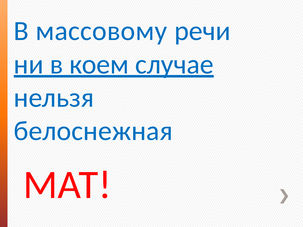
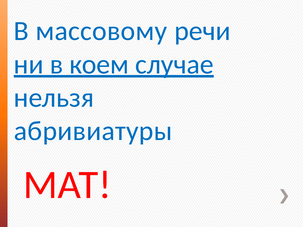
белоснежная: белоснежная -> абривиатуры (93, 131)
